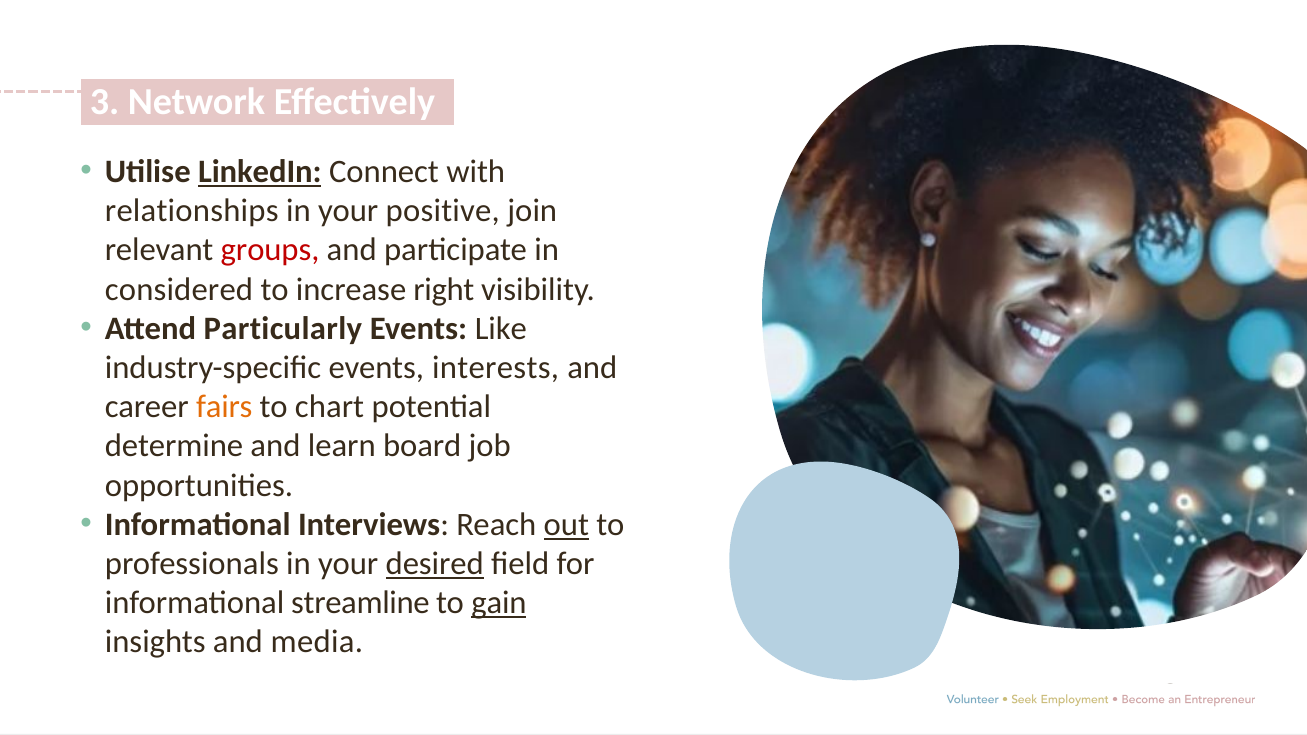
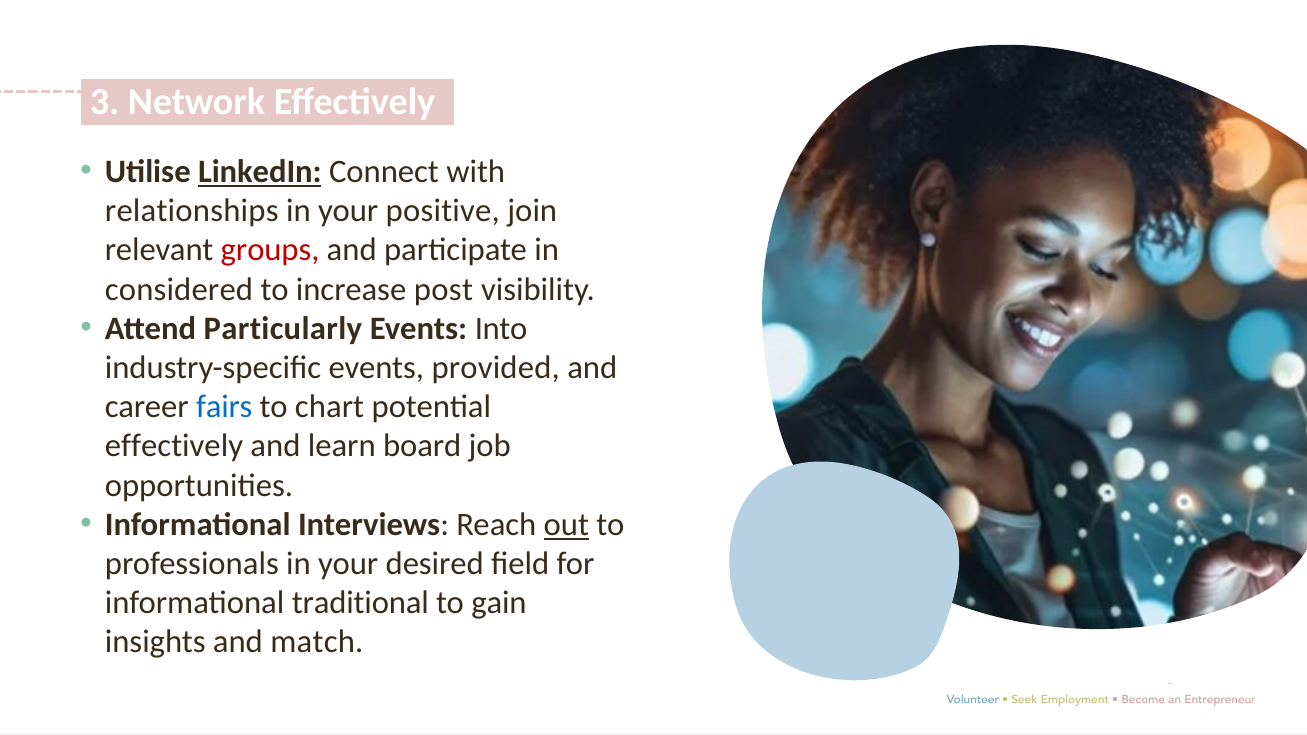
right: right -> post (443, 289)
Like: Like -> Into (501, 329)
interests: interests -> provided (496, 368)
fairs colour: orange -> blue (224, 407)
determine: determine -> effectively (174, 446)
desired underline: present -> none (435, 564)
streamline: streamline -> traditional (360, 603)
gain underline: present -> none (499, 603)
media: media -> match (317, 642)
